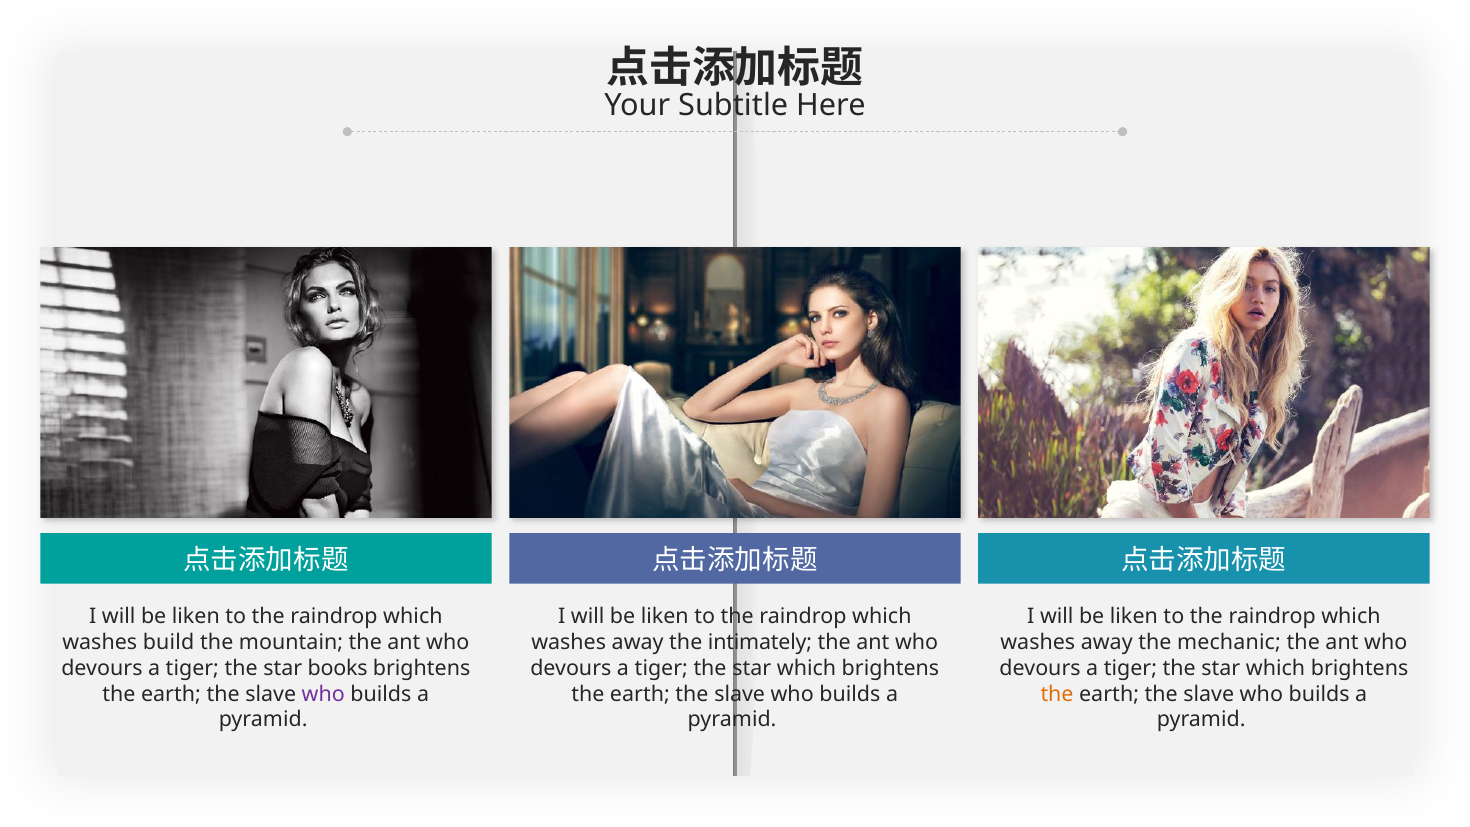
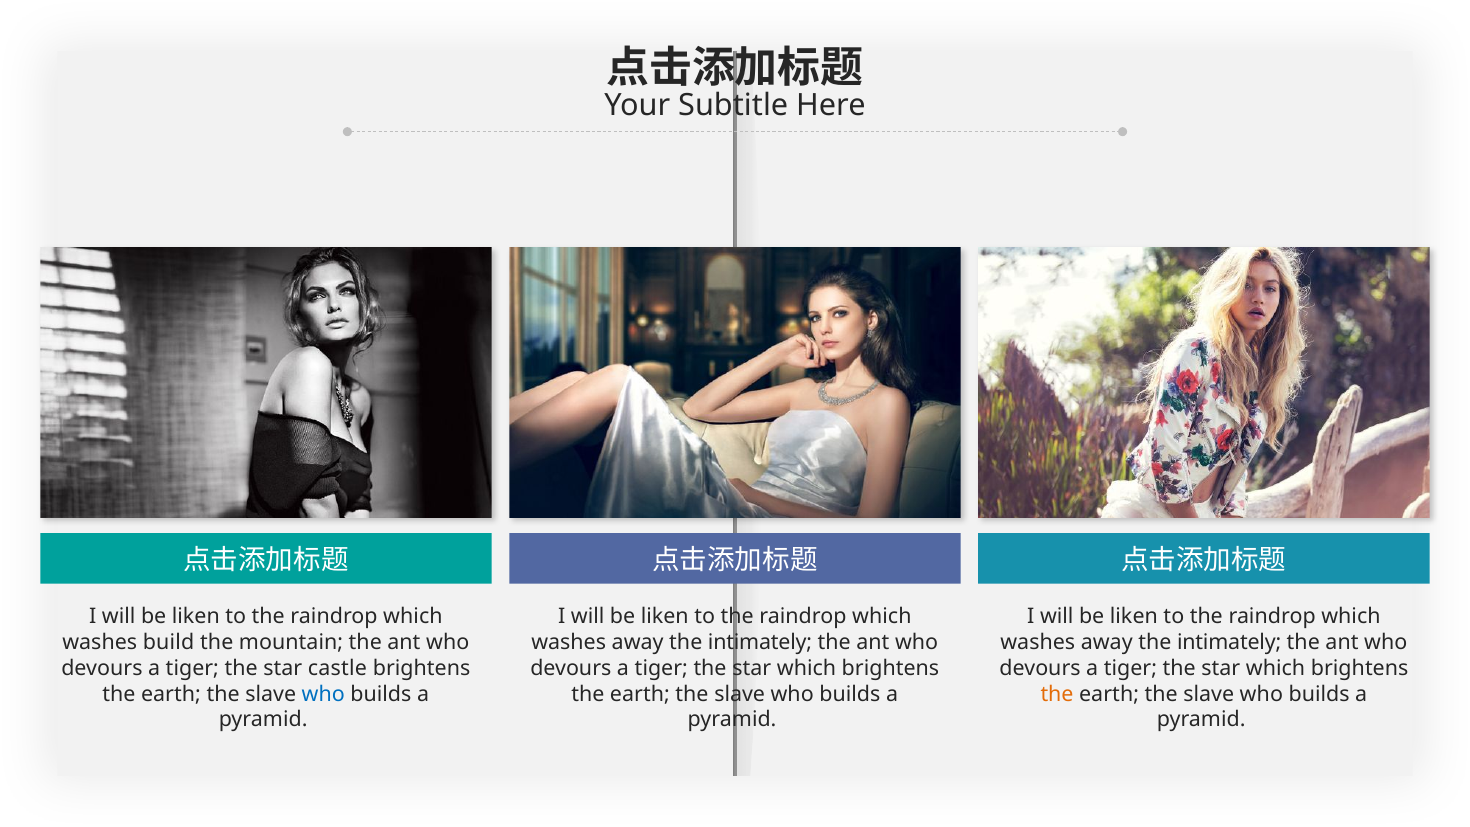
mechanic: mechanic -> intimately (1229, 642)
books: books -> castle (337, 668)
who colour: purple -> blue (323, 694)
